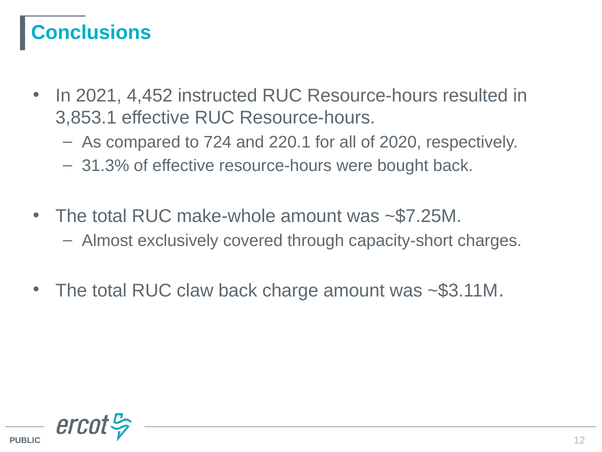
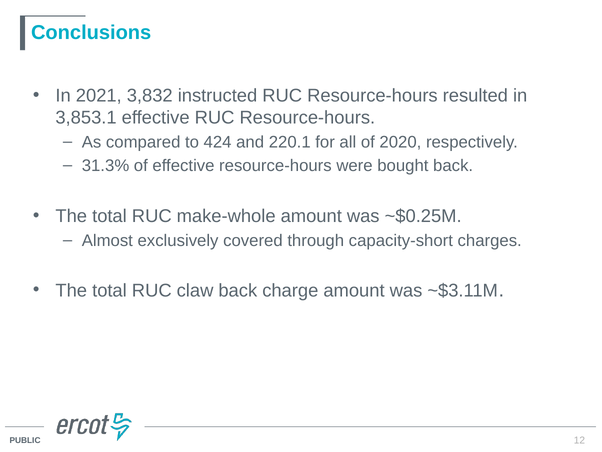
4,452: 4,452 -> 3,832 (150, 96)
724: 724 -> 424 (218, 142)
~$7.25M: ~$7.25M -> ~$0.25M (423, 216)
